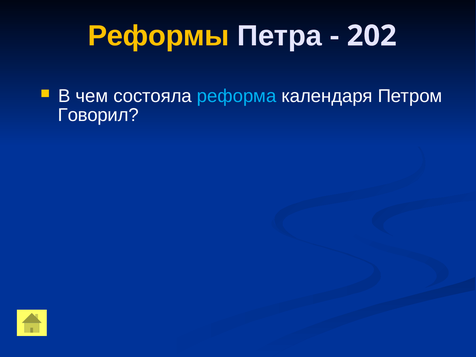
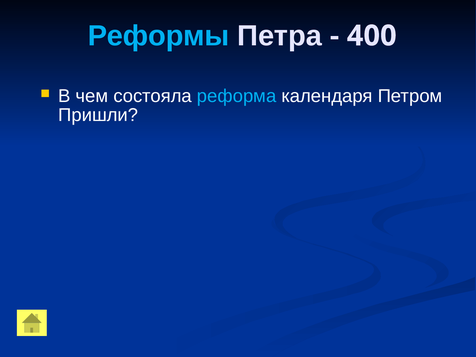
Реформы colour: yellow -> light blue (159, 36)
202: 202 -> 400 (372, 36)
Говорил: Говорил -> Пришли (98, 115)
